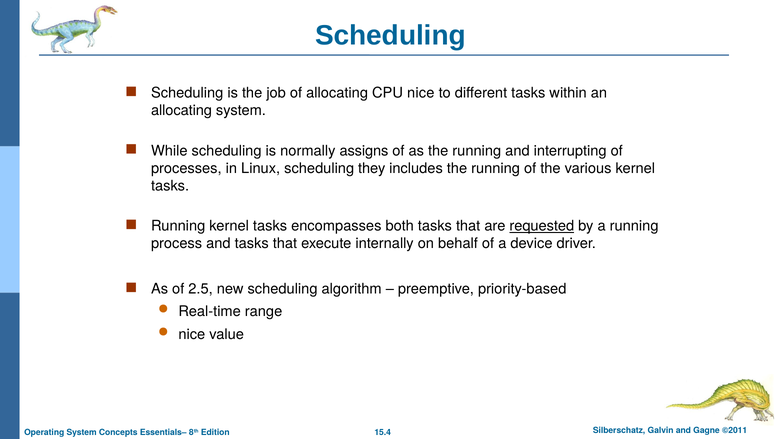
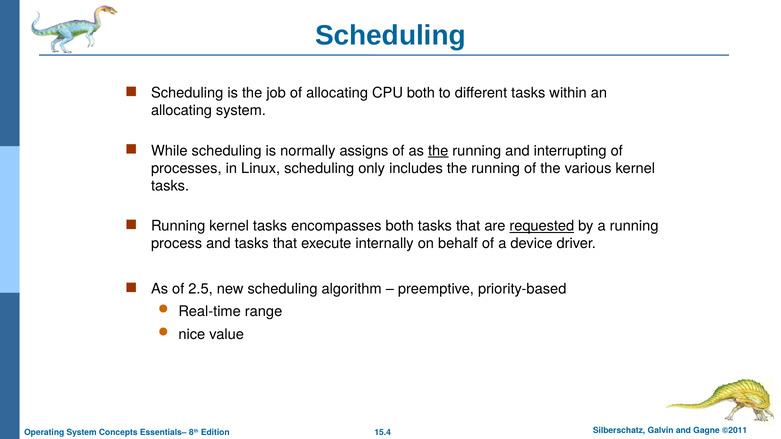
CPU nice: nice -> both (421, 93)
the underline: none -> present (438, 151)
they: they -> only (372, 168)
